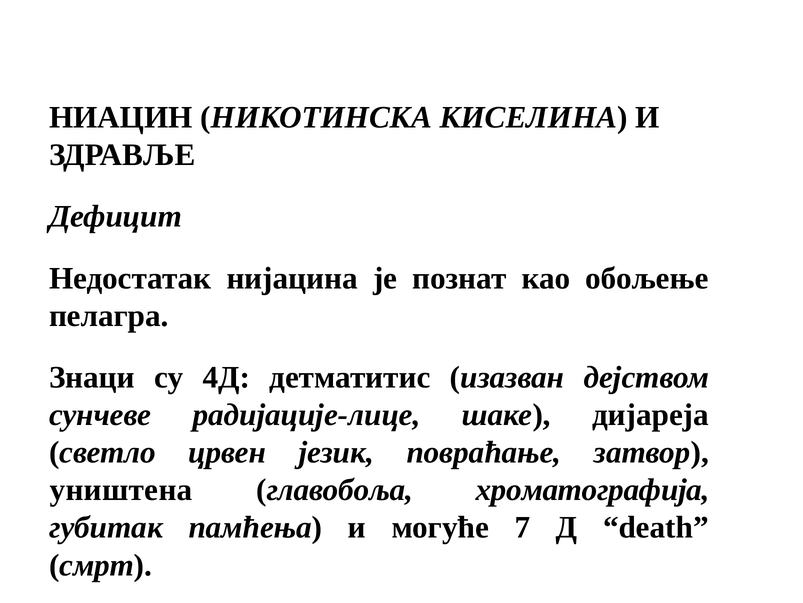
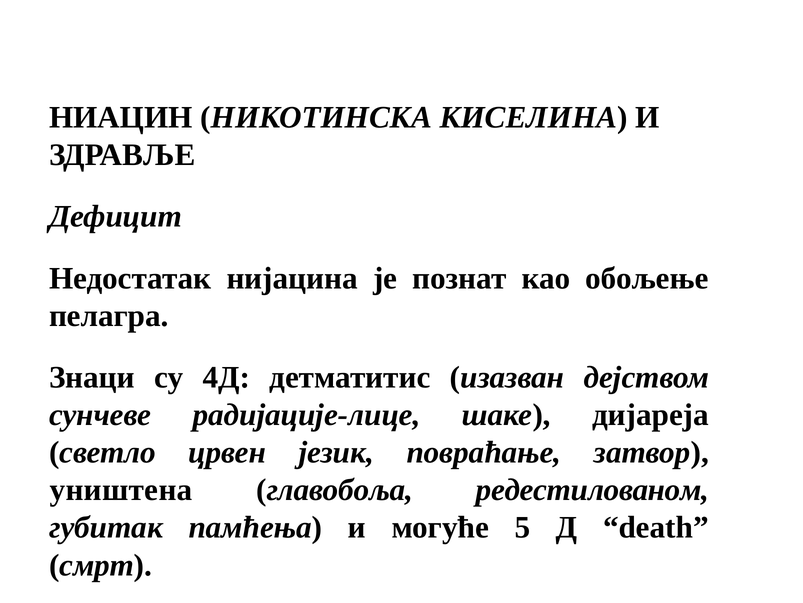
хроматографија: хроматографија -> редестилованом (593, 490)
7: 7 -> 5 (522, 527)
